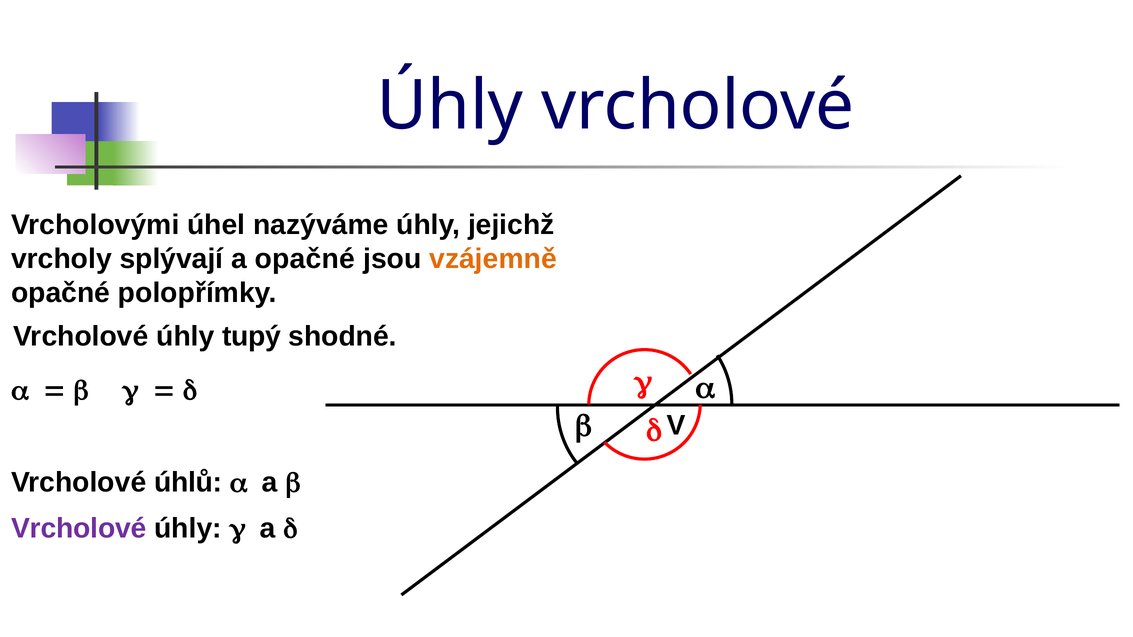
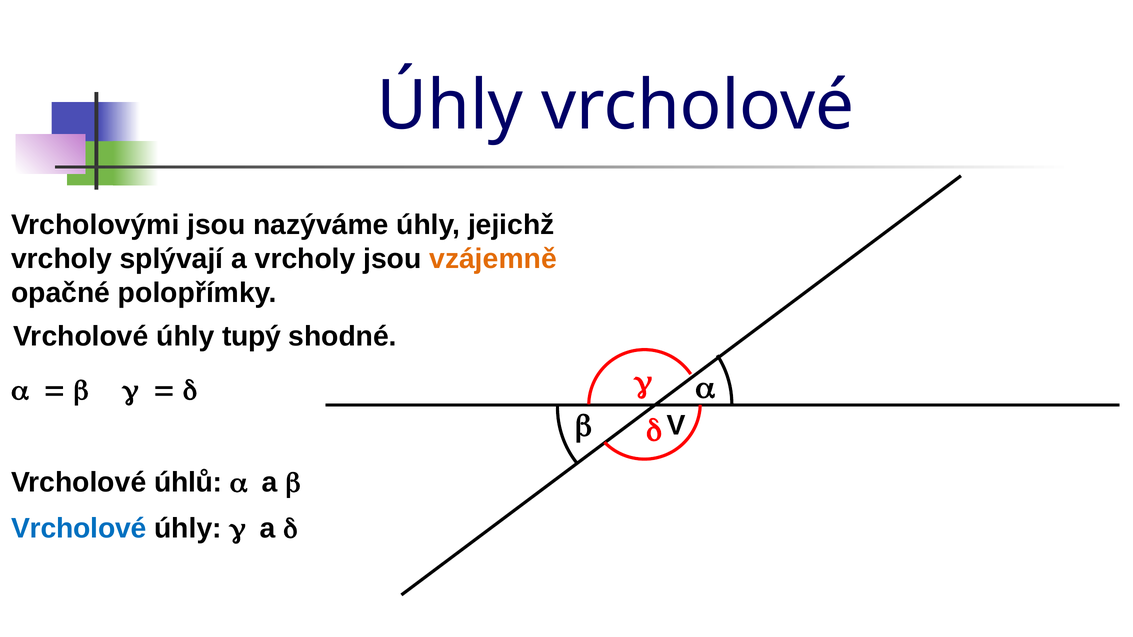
Vrcholovými úhel: úhel -> jsou (216, 225)
a opačné: opačné -> vrcholy (305, 259)
Vrcholové colour: purple -> blue (79, 529)
